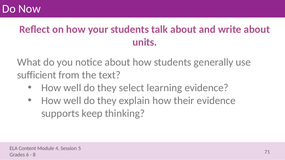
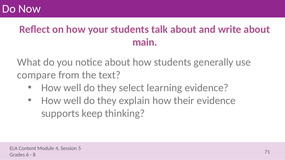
units: units -> main (145, 42)
sufficient: sufficient -> compare (37, 75)
